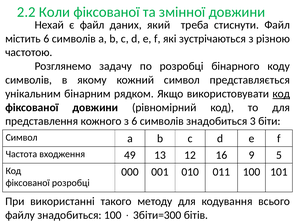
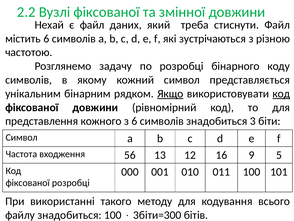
Коли: Коли -> Вузлі (55, 12)
Якщо underline: none -> present (170, 93)
49: 49 -> 56 (130, 155)
